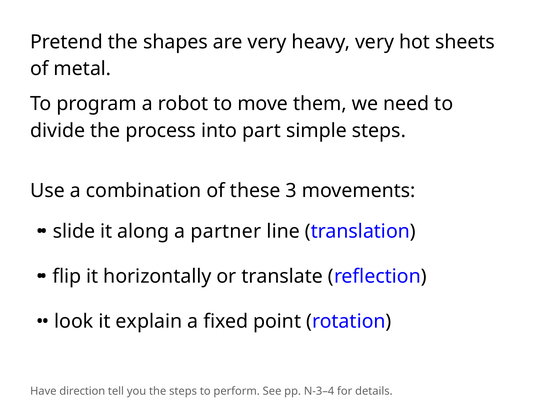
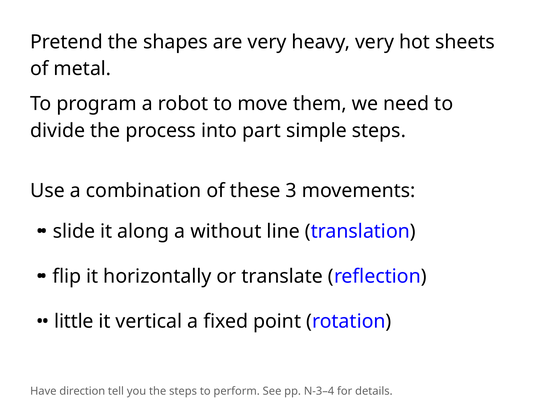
partner: partner -> without (226, 231)
look: look -> little (74, 322)
explain: explain -> vertical (149, 322)
